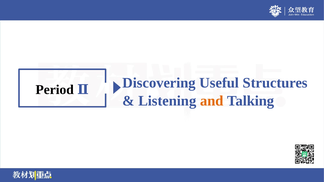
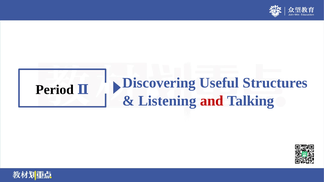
and colour: orange -> red (212, 101)
